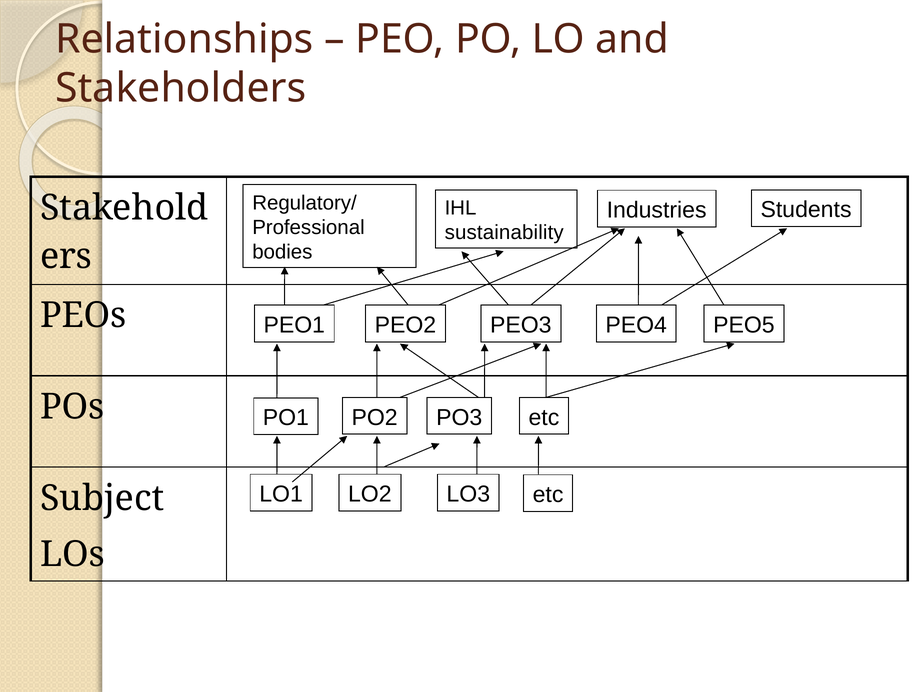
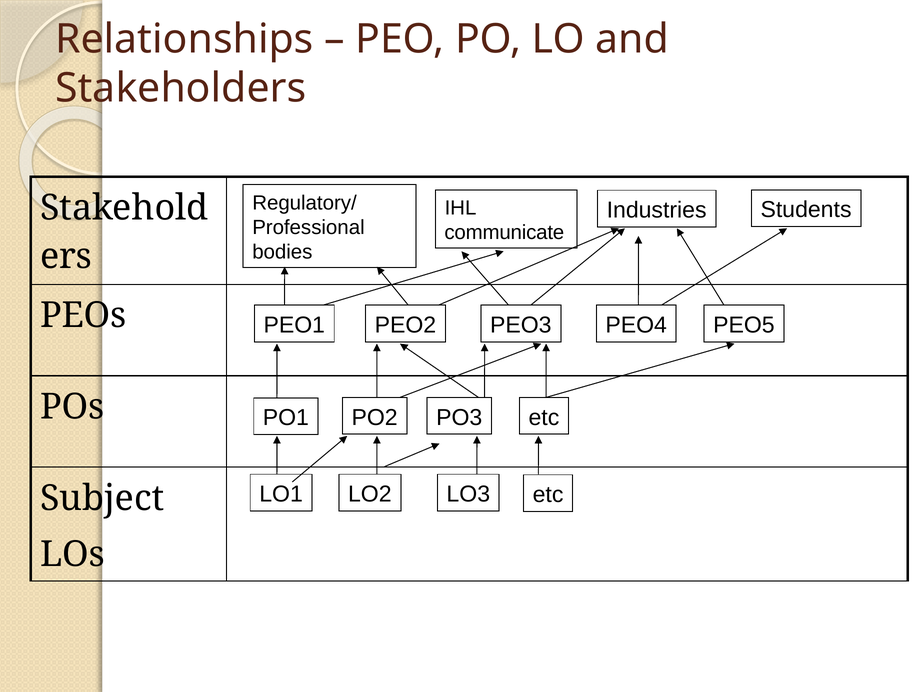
sustainability: sustainability -> communicate (504, 233)
